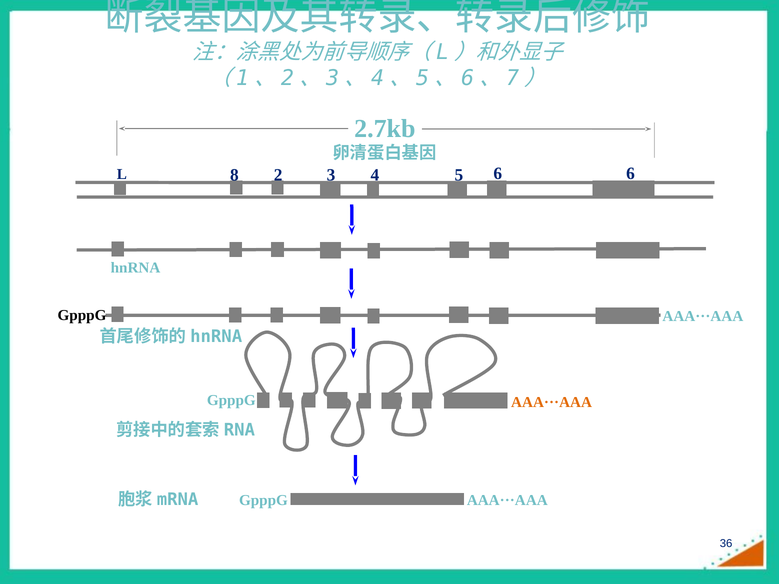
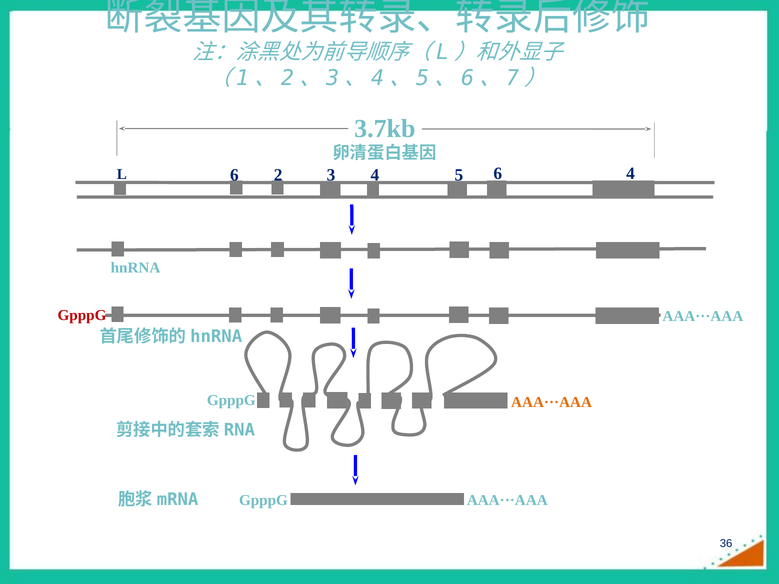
2.7kb: 2.7kb -> 3.7kb (385, 129)
L 8: 8 -> 6 (234, 175)
2 6: 6 -> 4 (630, 174)
GpppG colour: black -> red (82, 316)
